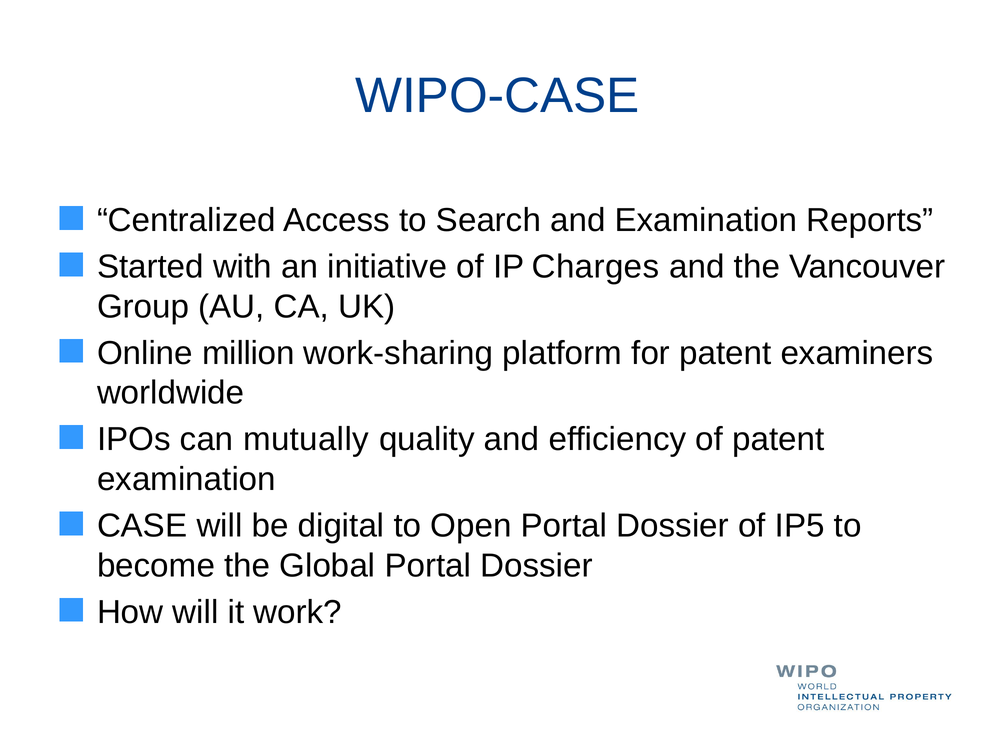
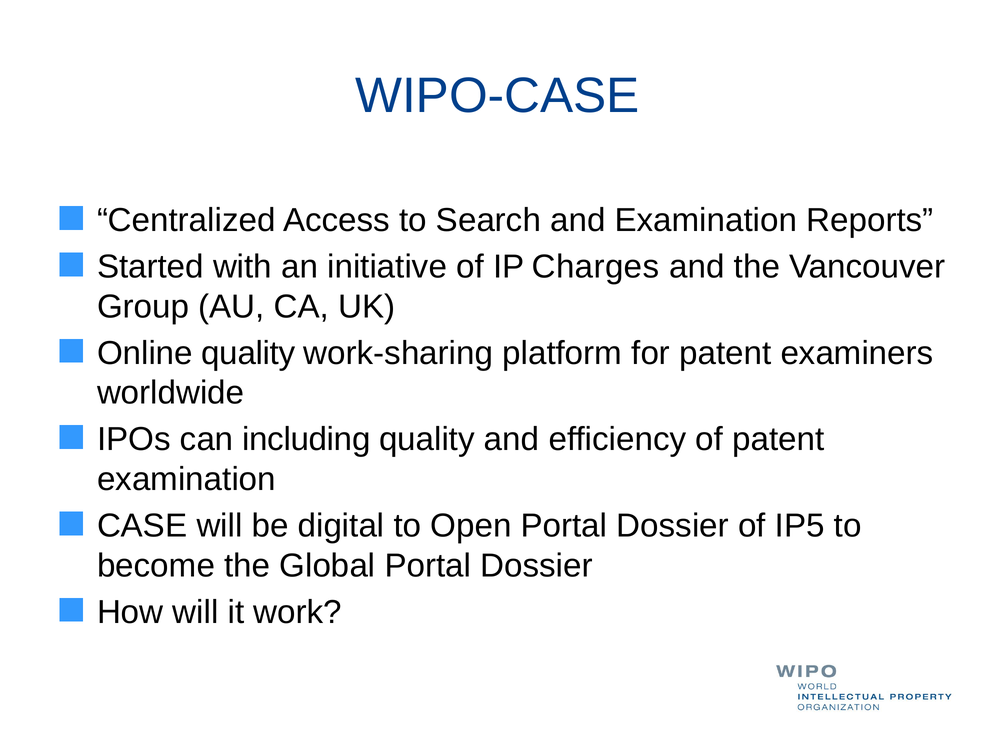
Online million: million -> quality (248, 353)
mutually: mutually -> including (306, 439)
